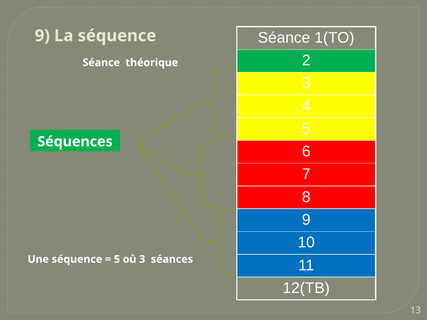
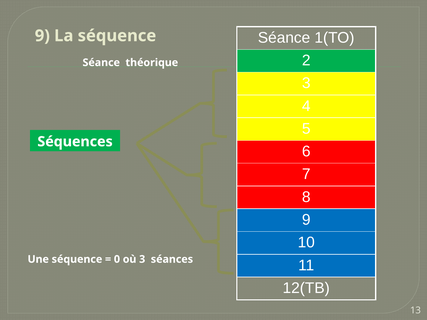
5: 5 -> 0 (117, 259)
